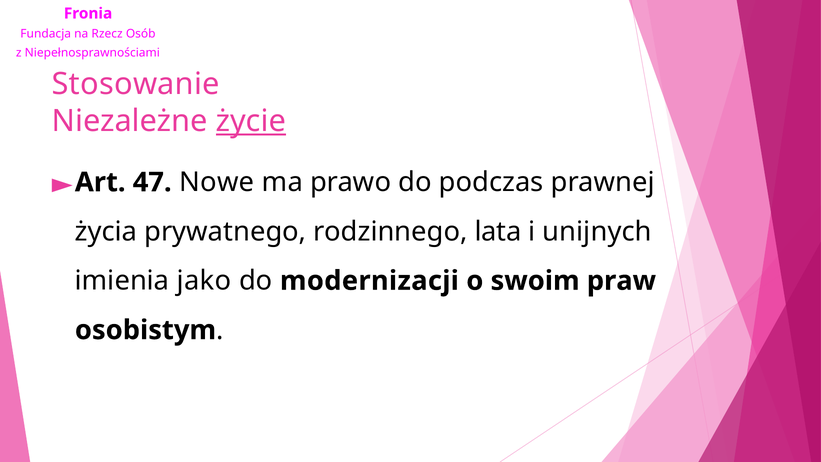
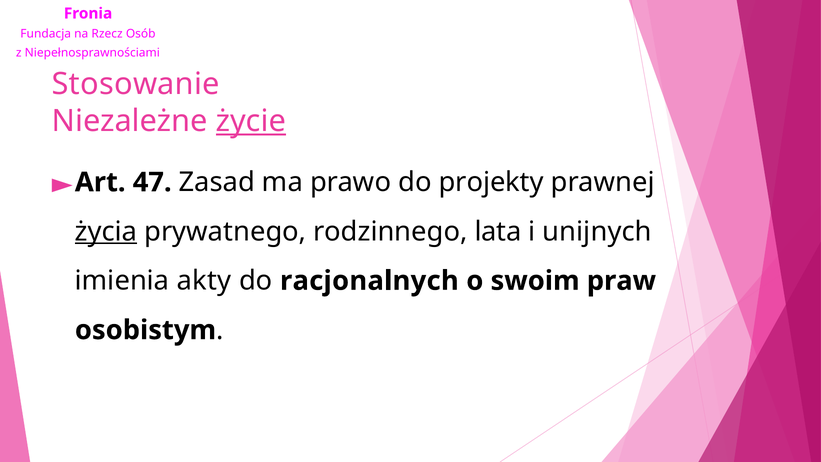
Nowe: Nowe -> Zasad (217, 182)
podczas: podczas -> projekty (491, 182)
życia underline: none -> present (106, 231)
jako: jako -> akty (204, 281)
modernizacji: modernizacji -> racjonalnych (369, 281)
